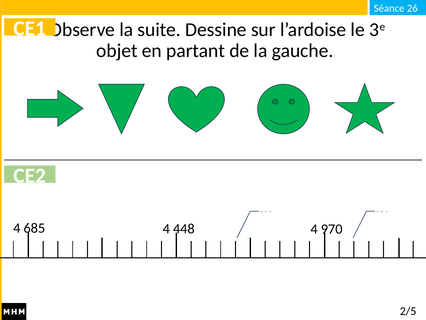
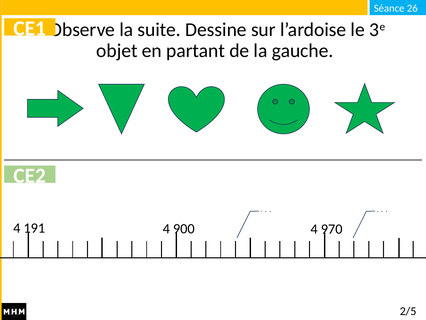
685: 685 -> 191 (34, 228)
448: 448 -> 900 (184, 228)
